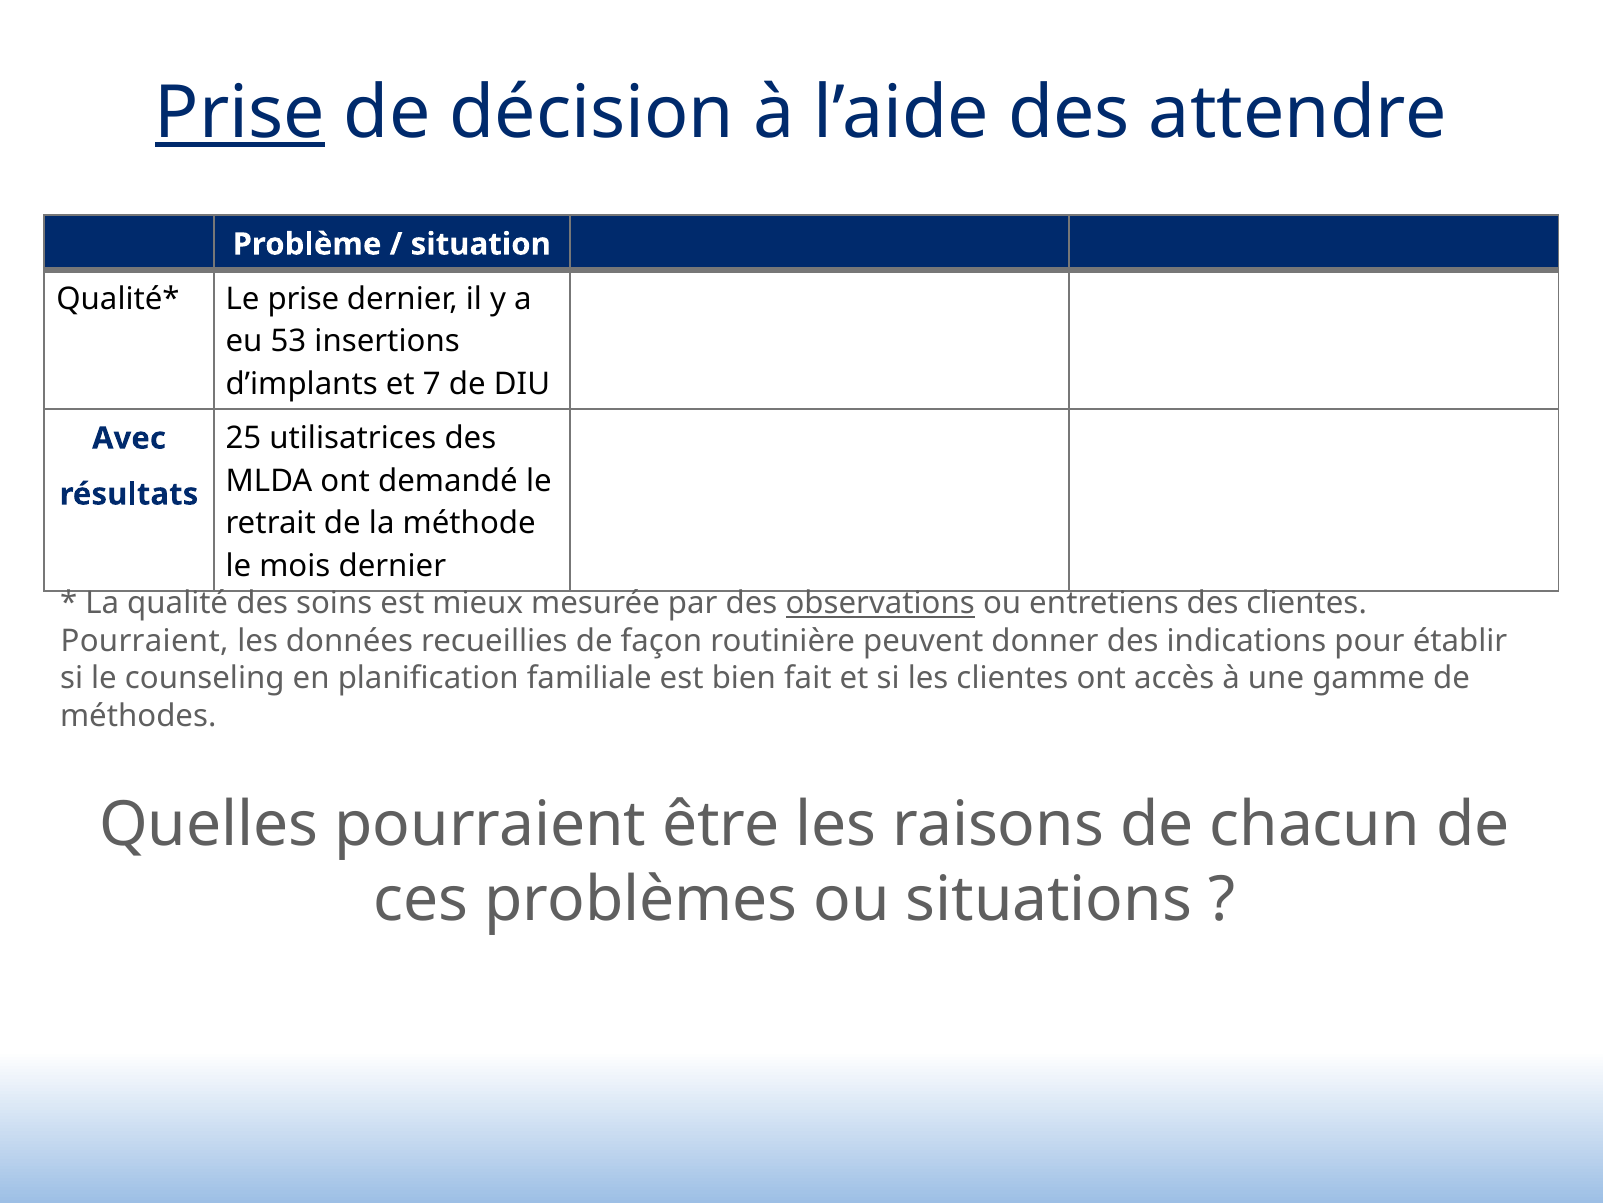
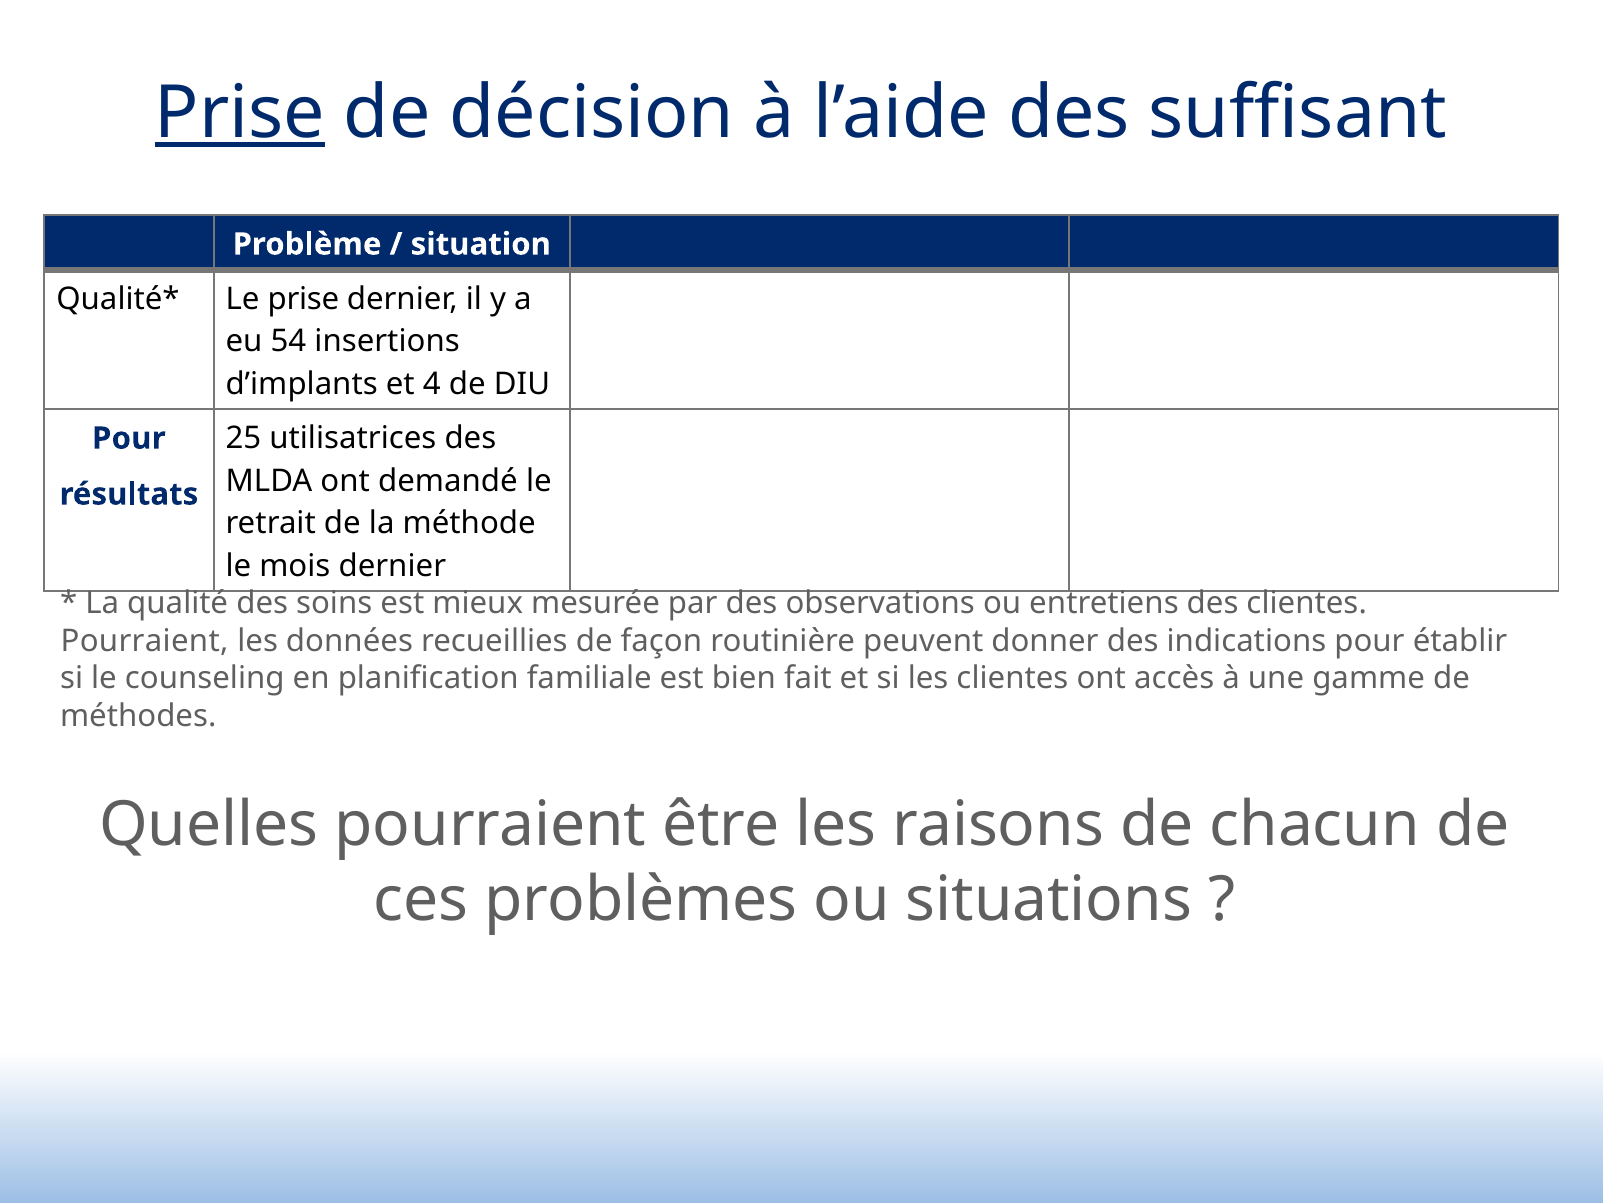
attendre: attendre -> suffisant (1298, 113)
53: 53 -> 54 (288, 341)
7: 7 -> 4 (432, 384)
Avec: Avec -> Pour (129, 438)
observations underline: present -> none (880, 603)
